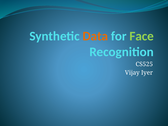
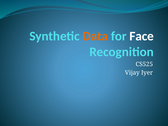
Face colour: light green -> white (142, 36)
